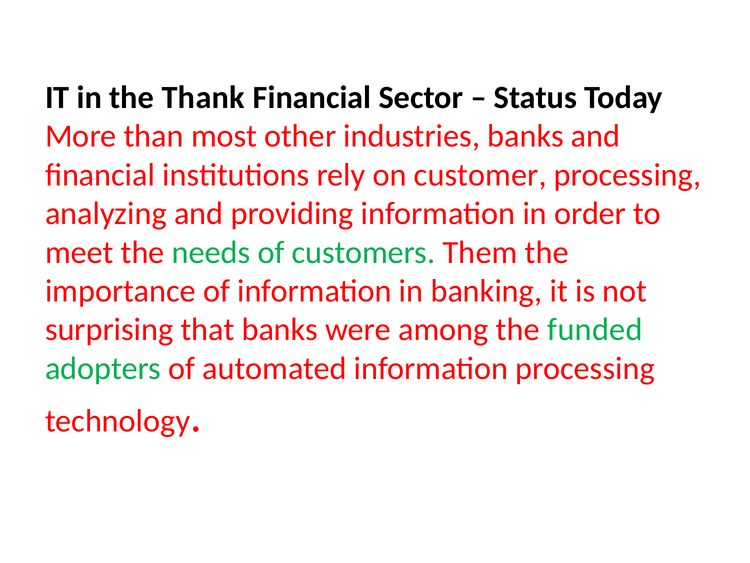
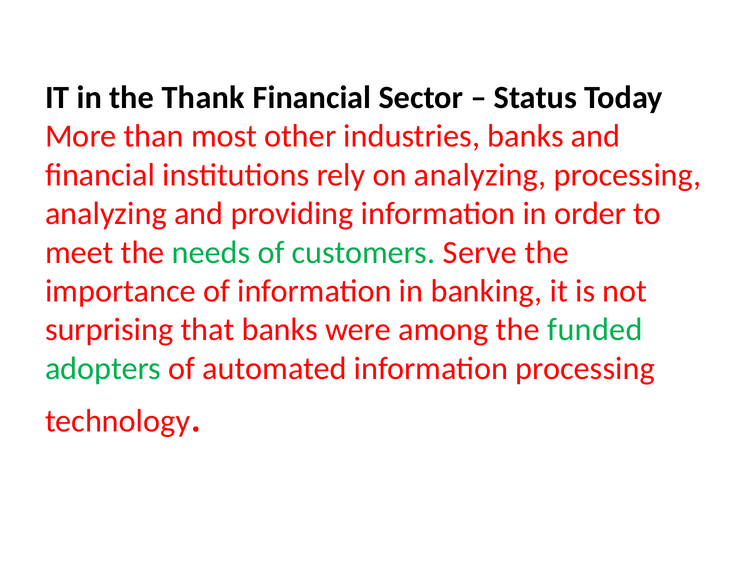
on customer: customer -> analyzing (480, 175)
Them: Them -> Serve (480, 252)
